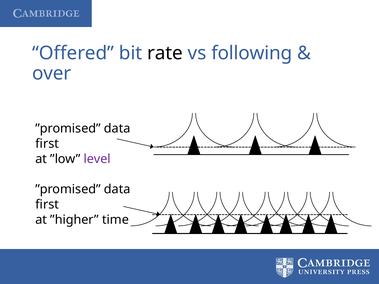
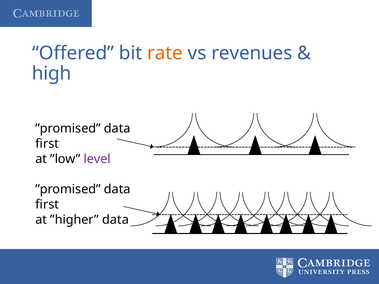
rate colour: black -> orange (165, 53)
following: following -> revenues (252, 53)
over: over -> high (52, 74)
”higher time: time -> data (115, 220)
